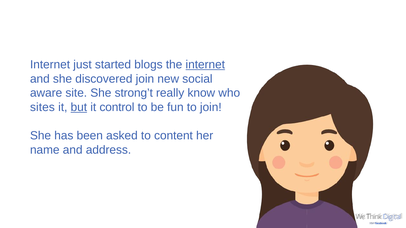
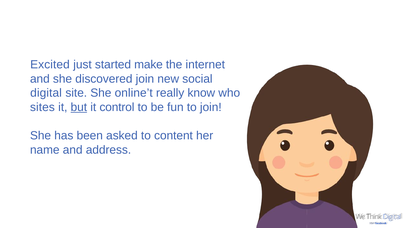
Internet: Internet -> Excited (50, 65)
blogs: blogs -> make (149, 65)
internet underline: present -> none (205, 65)
aware: aware -> digital (46, 93)
strong’t: strong’t -> online’t (134, 93)
